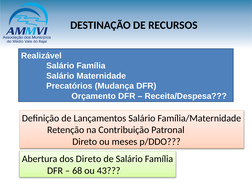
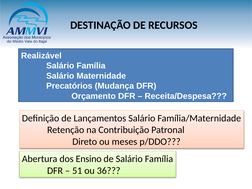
dos Direto: Direto -> Ensino (89, 159)
68: 68 -> 51 (77, 171)
43: 43 -> 36 (109, 171)
